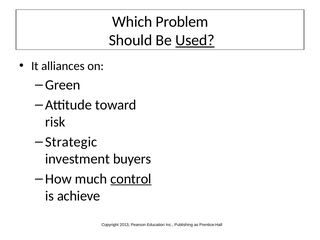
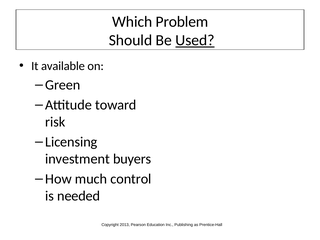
alliances: alliances -> available (63, 66)
Strategic: Strategic -> Licensing (71, 142)
control underline: present -> none (131, 179)
achieve: achieve -> needed (79, 196)
